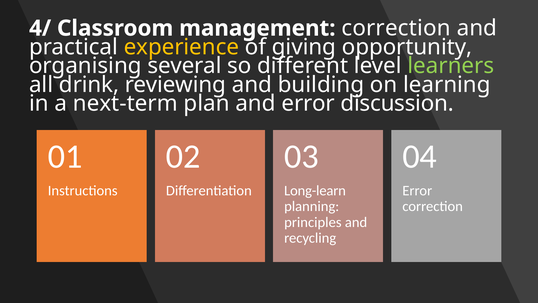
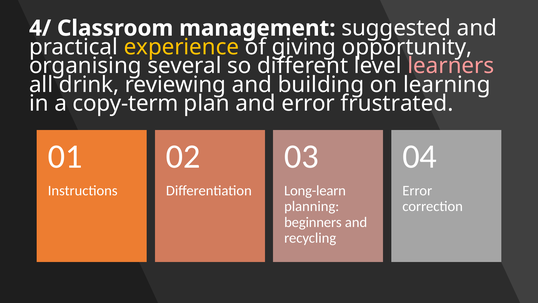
management correction: correction -> suggested (396, 28)
learners colour: light green -> pink (451, 66)
next-term: next-term -> copy-term (125, 103)
discussion: discussion -> frustrated (397, 103)
principles: principles -> beginners (313, 222)
